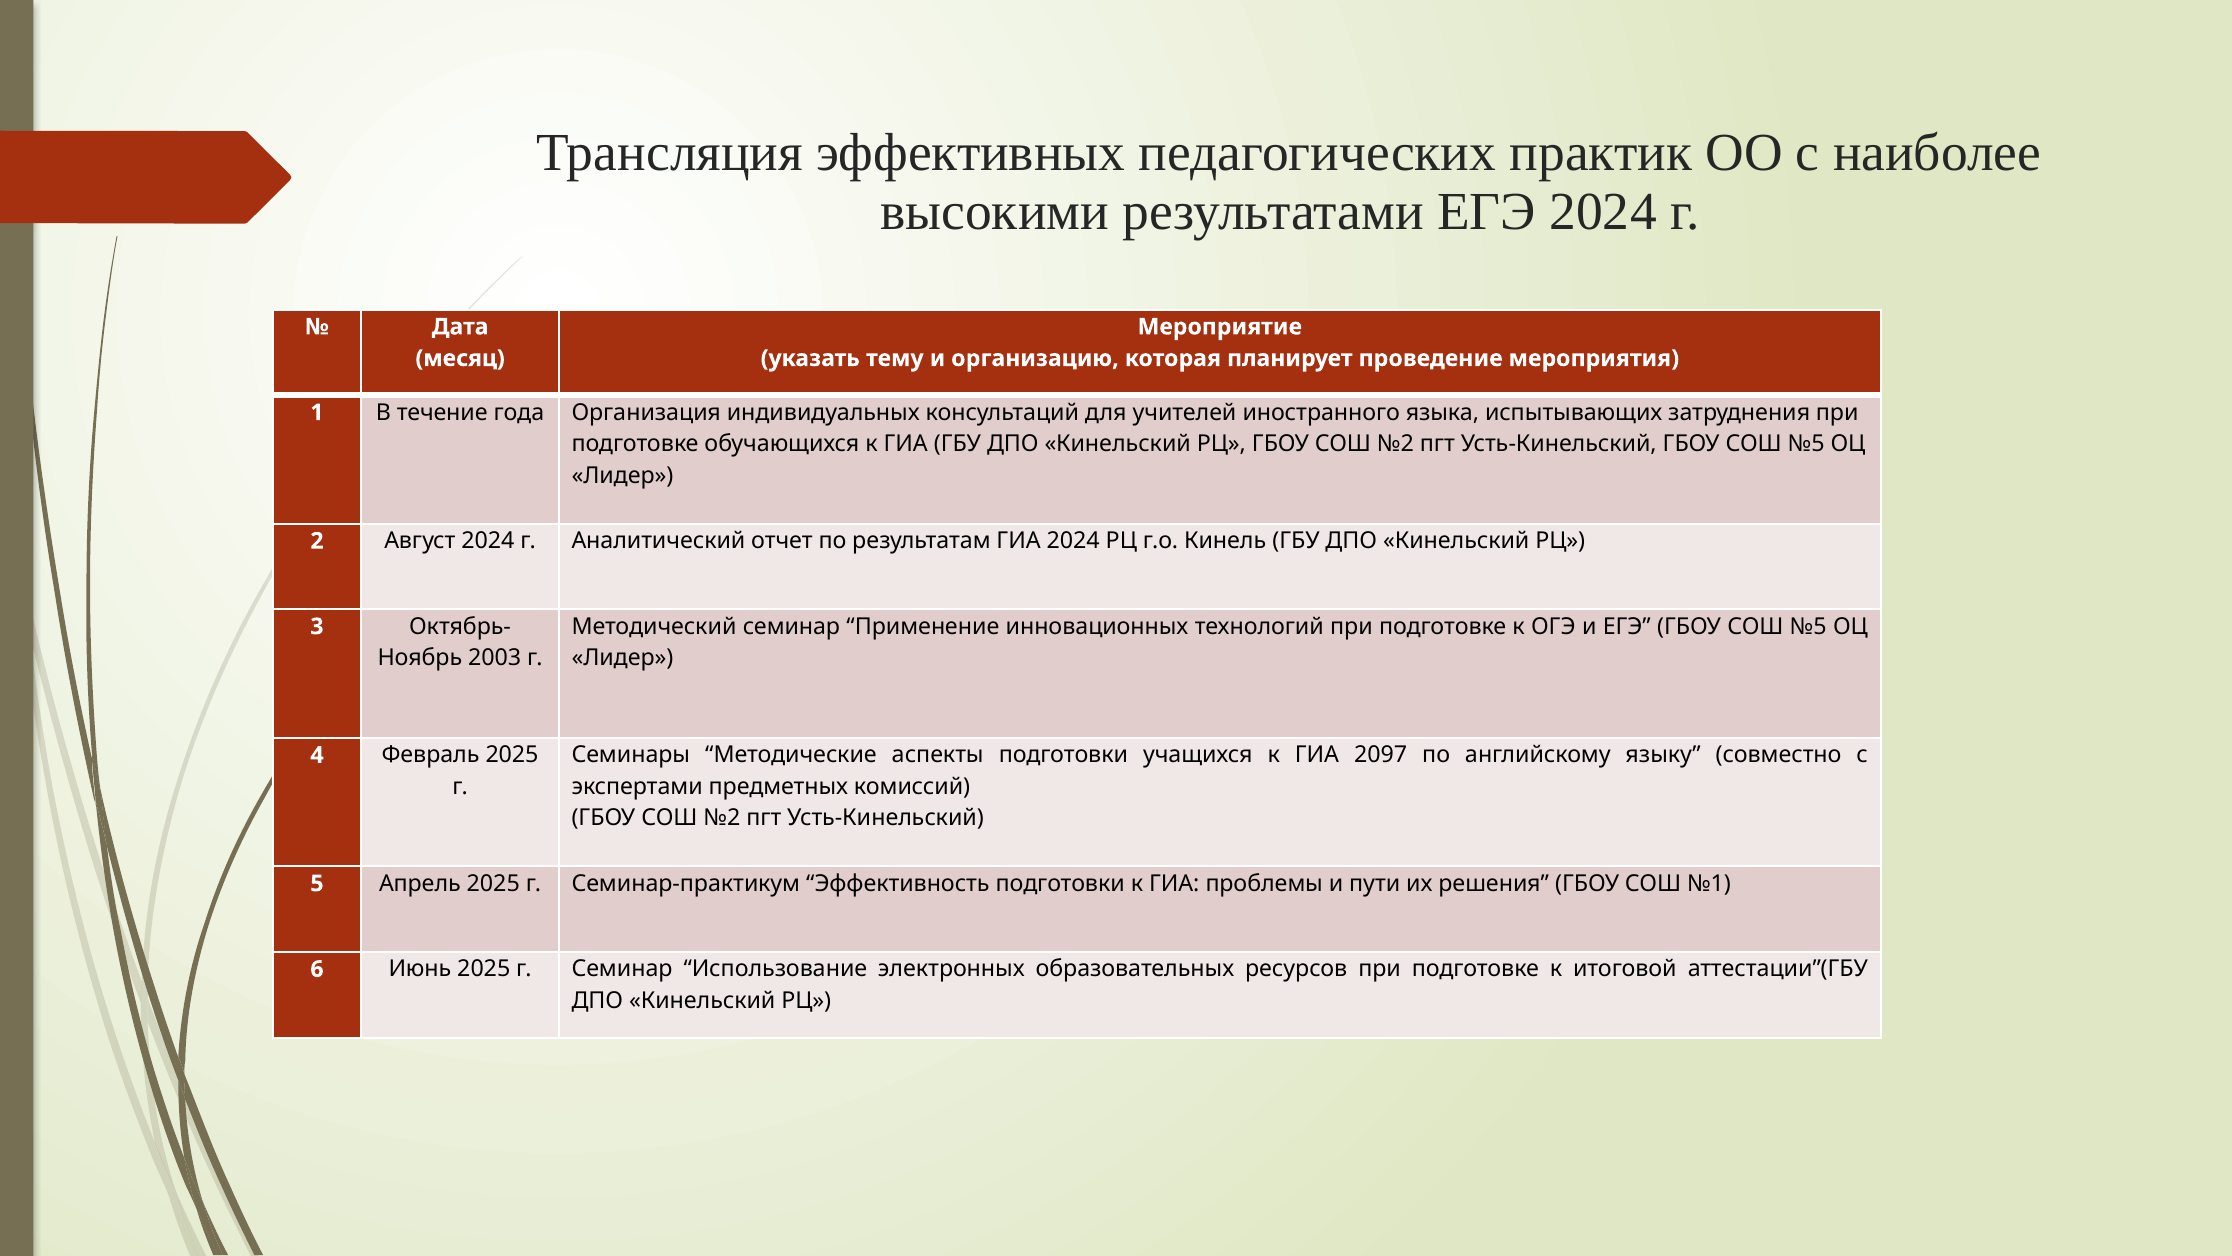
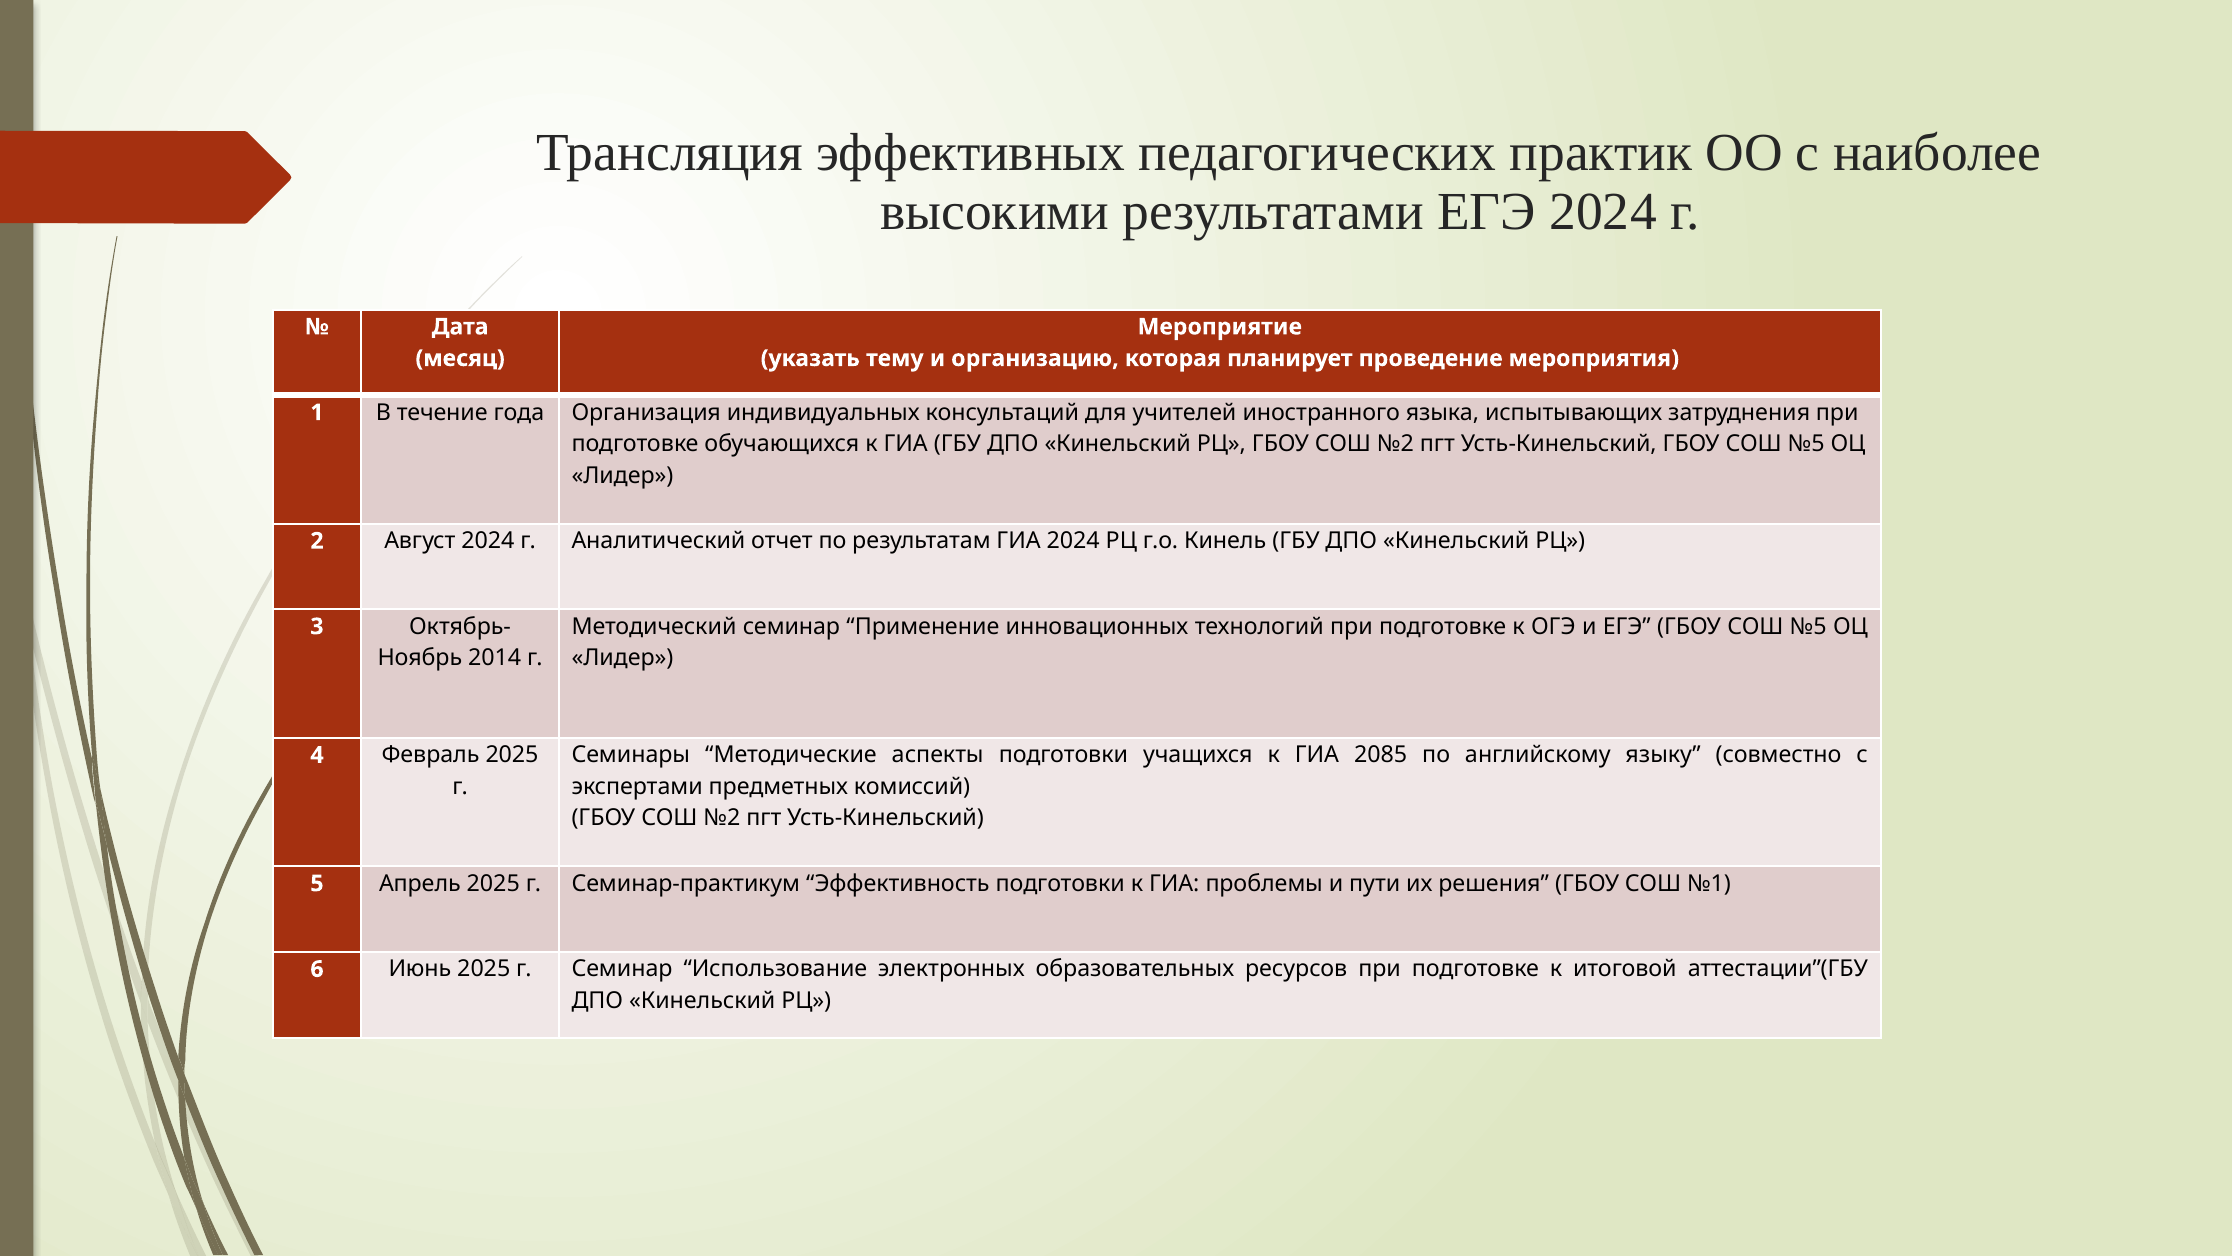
2003: 2003 -> 2014 (495, 658)
2097: 2097 -> 2085 (1381, 755)
